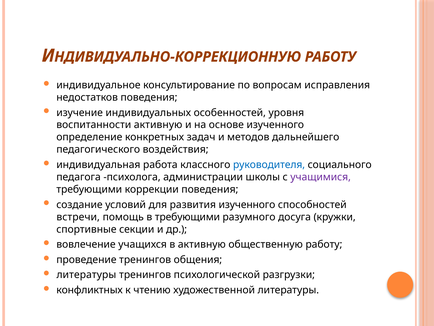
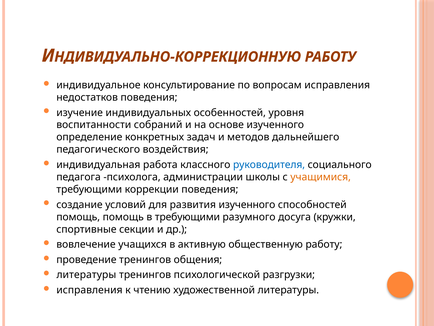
воспитанности активную: активную -> собраний (158, 125)
учащимися colour: purple -> orange (321, 177)
встречи: встречи -> помощь (78, 217)
конфликтных: конфликтных -> исправления (89, 290)
